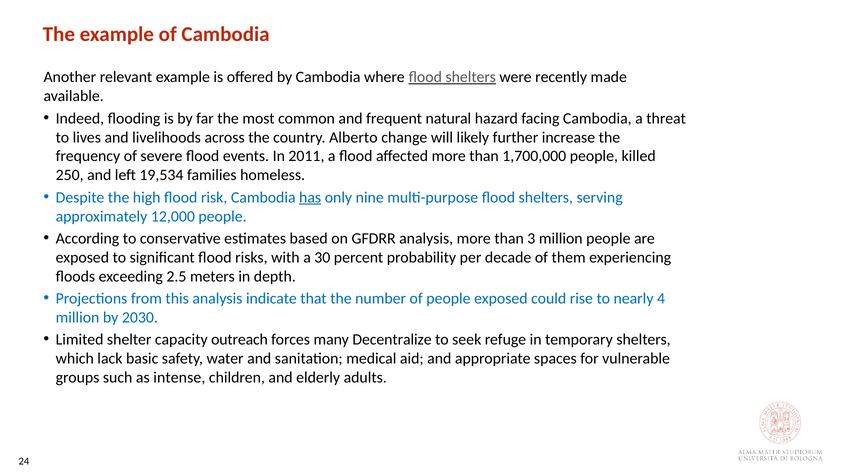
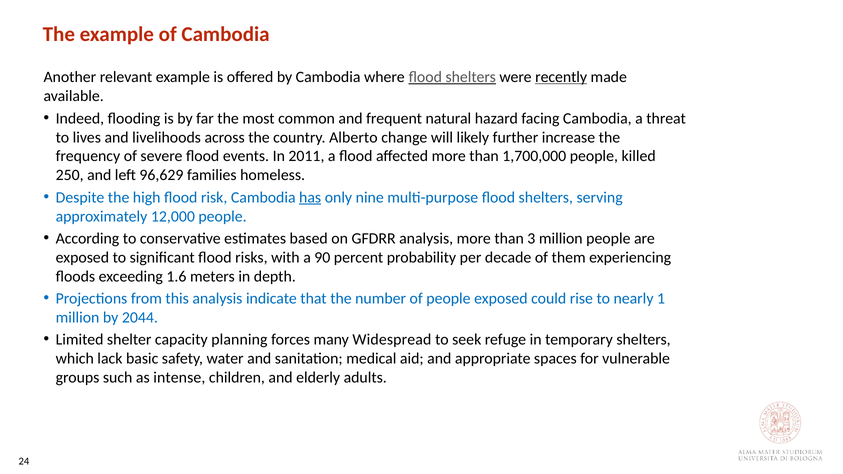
recently underline: none -> present (561, 77)
19,534: 19,534 -> 96,629 (161, 175)
30: 30 -> 90 (322, 257)
2.5: 2.5 -> 1.6 (176, 276)
4: 4 -> 1 (661, 299)
2030: 2030 -> 2044 (140, 318)
outreach: outreach -> planning (239, 340)
Decentralize: Decentralize -> Widespread (392, 340)
